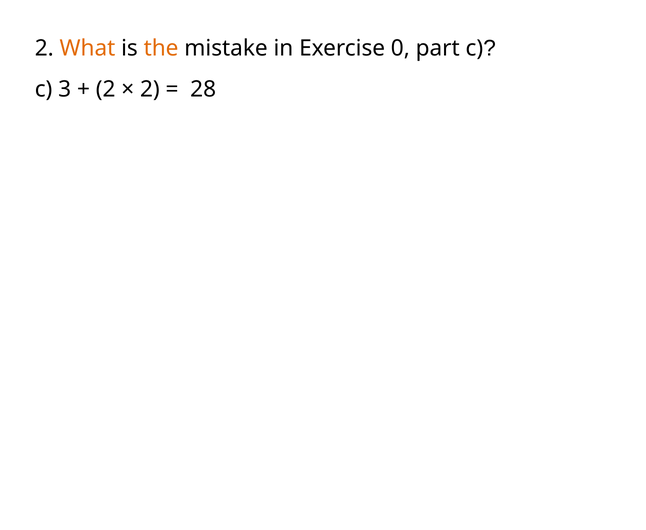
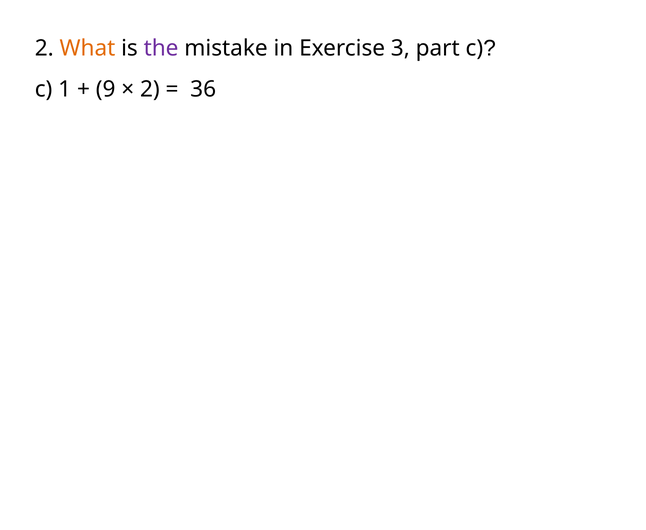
the colour: orange -> purple (161, 48)
0: 0 -> 3 (400, 48)
3: 3 -> 1 (65, 89)
2: 2 -> 9 (106, 89)
28: 28 -> 36 (203, 89)
